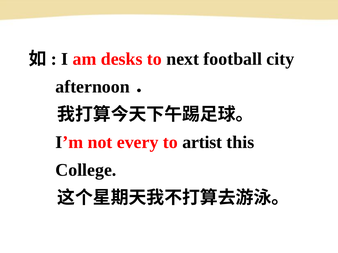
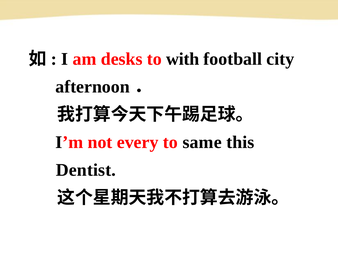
next: next -> with (183, 59)
artist: artist -> same (202, 142)
College: College -> Dentist (86, 170)
